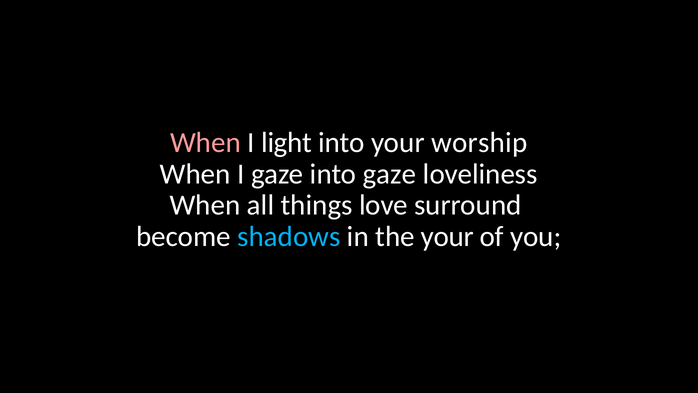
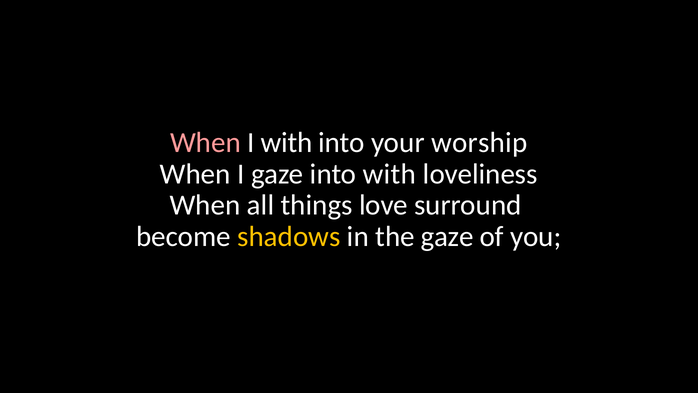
I light: light -> with (287, 142)
into gaze: gaze -> with (389, 174)
shadows colour: light blue -> yellow (289, 237)
the your: your -> gaze (447, 237)
